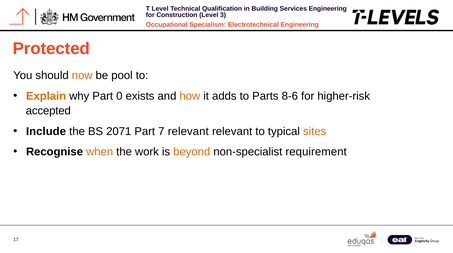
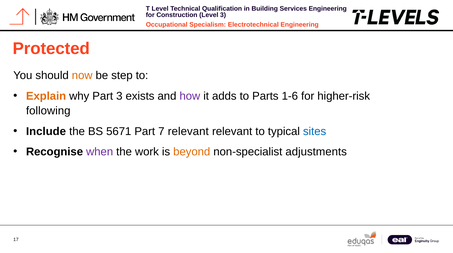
pool: pool -> step (122, 76)
Part 0: 0 -> 3 (119, 96)
how colour: orange -> purple (190, 96)
8-6: 8-6 -> 1-6 (290, 96)
accepted: accepted -> following (48, 111)
2071: 2071 -> 5671 (119, 131)
sites colour: orange -> blue (315, 131)
when colour: orange -> purple (100, 152)
requirement: requirement -> adjustments (316, 152)
